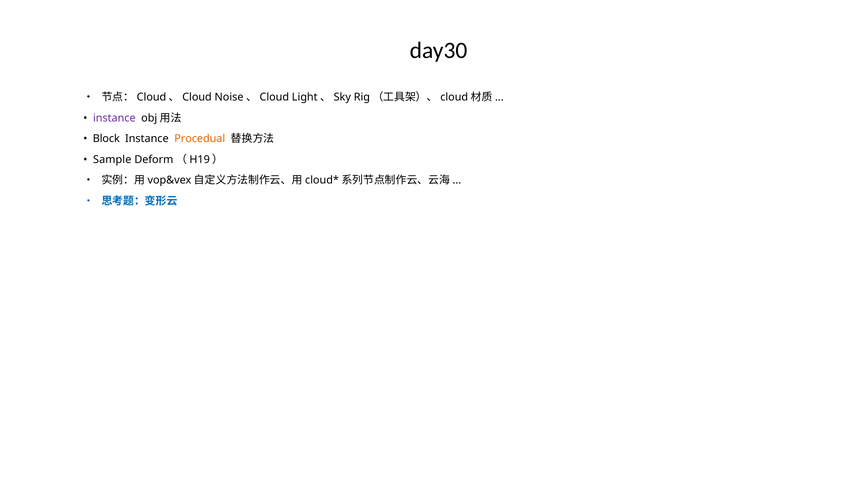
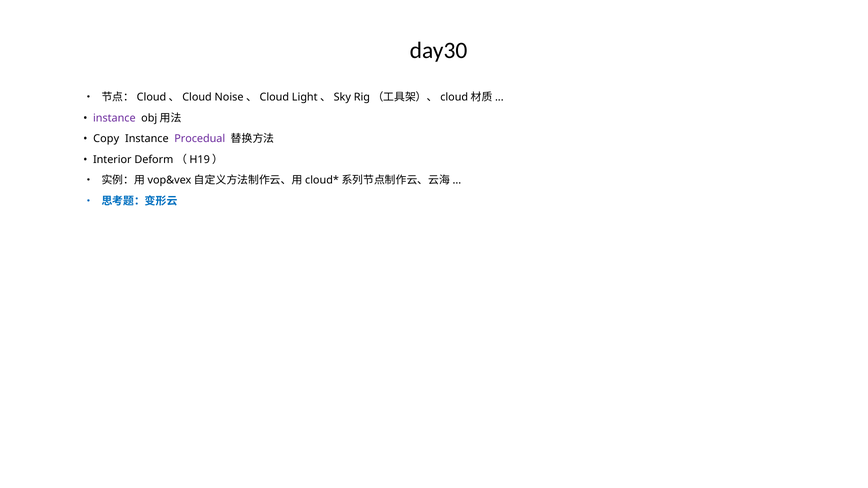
Block: Block -> Copy (106, 139)
Procedual colour: orange -> purple (200, 139)
Sample: Sample -> Interior (112, 160)
